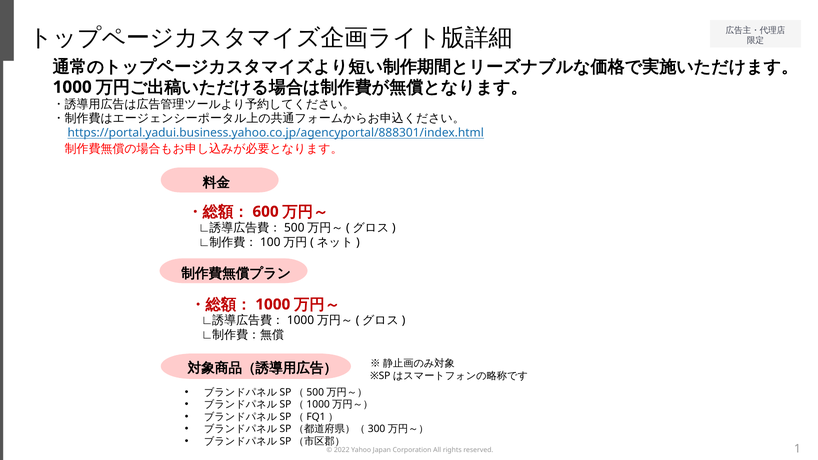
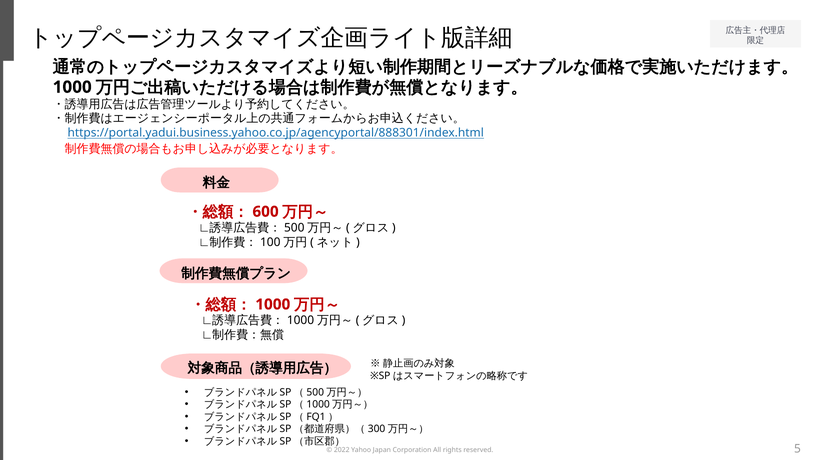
1: 1 -> 5 (798, 449)
